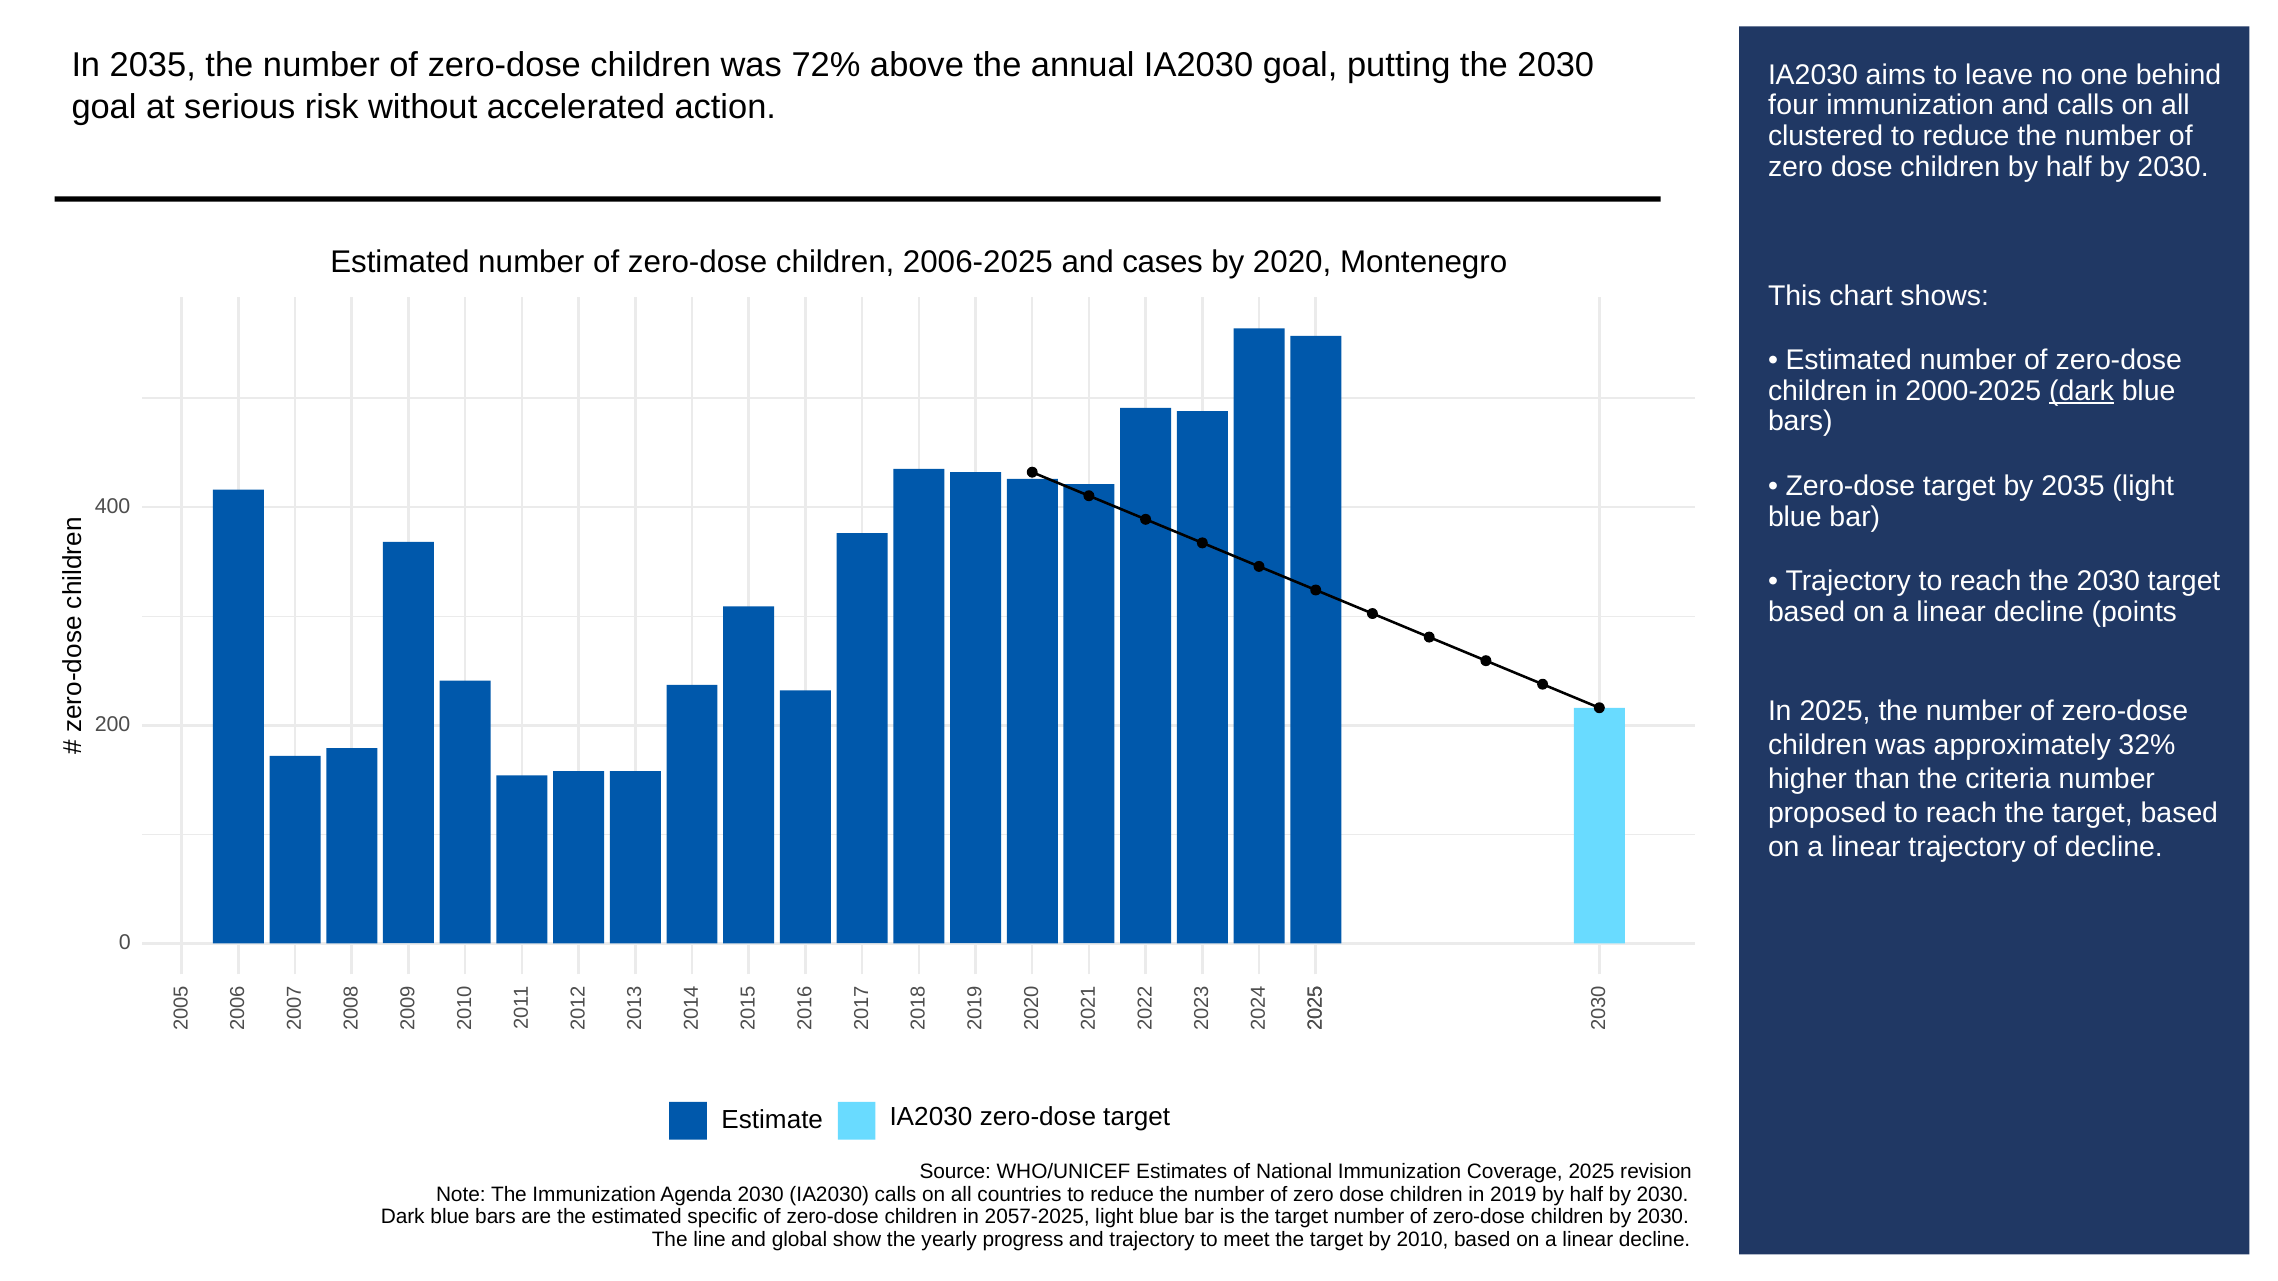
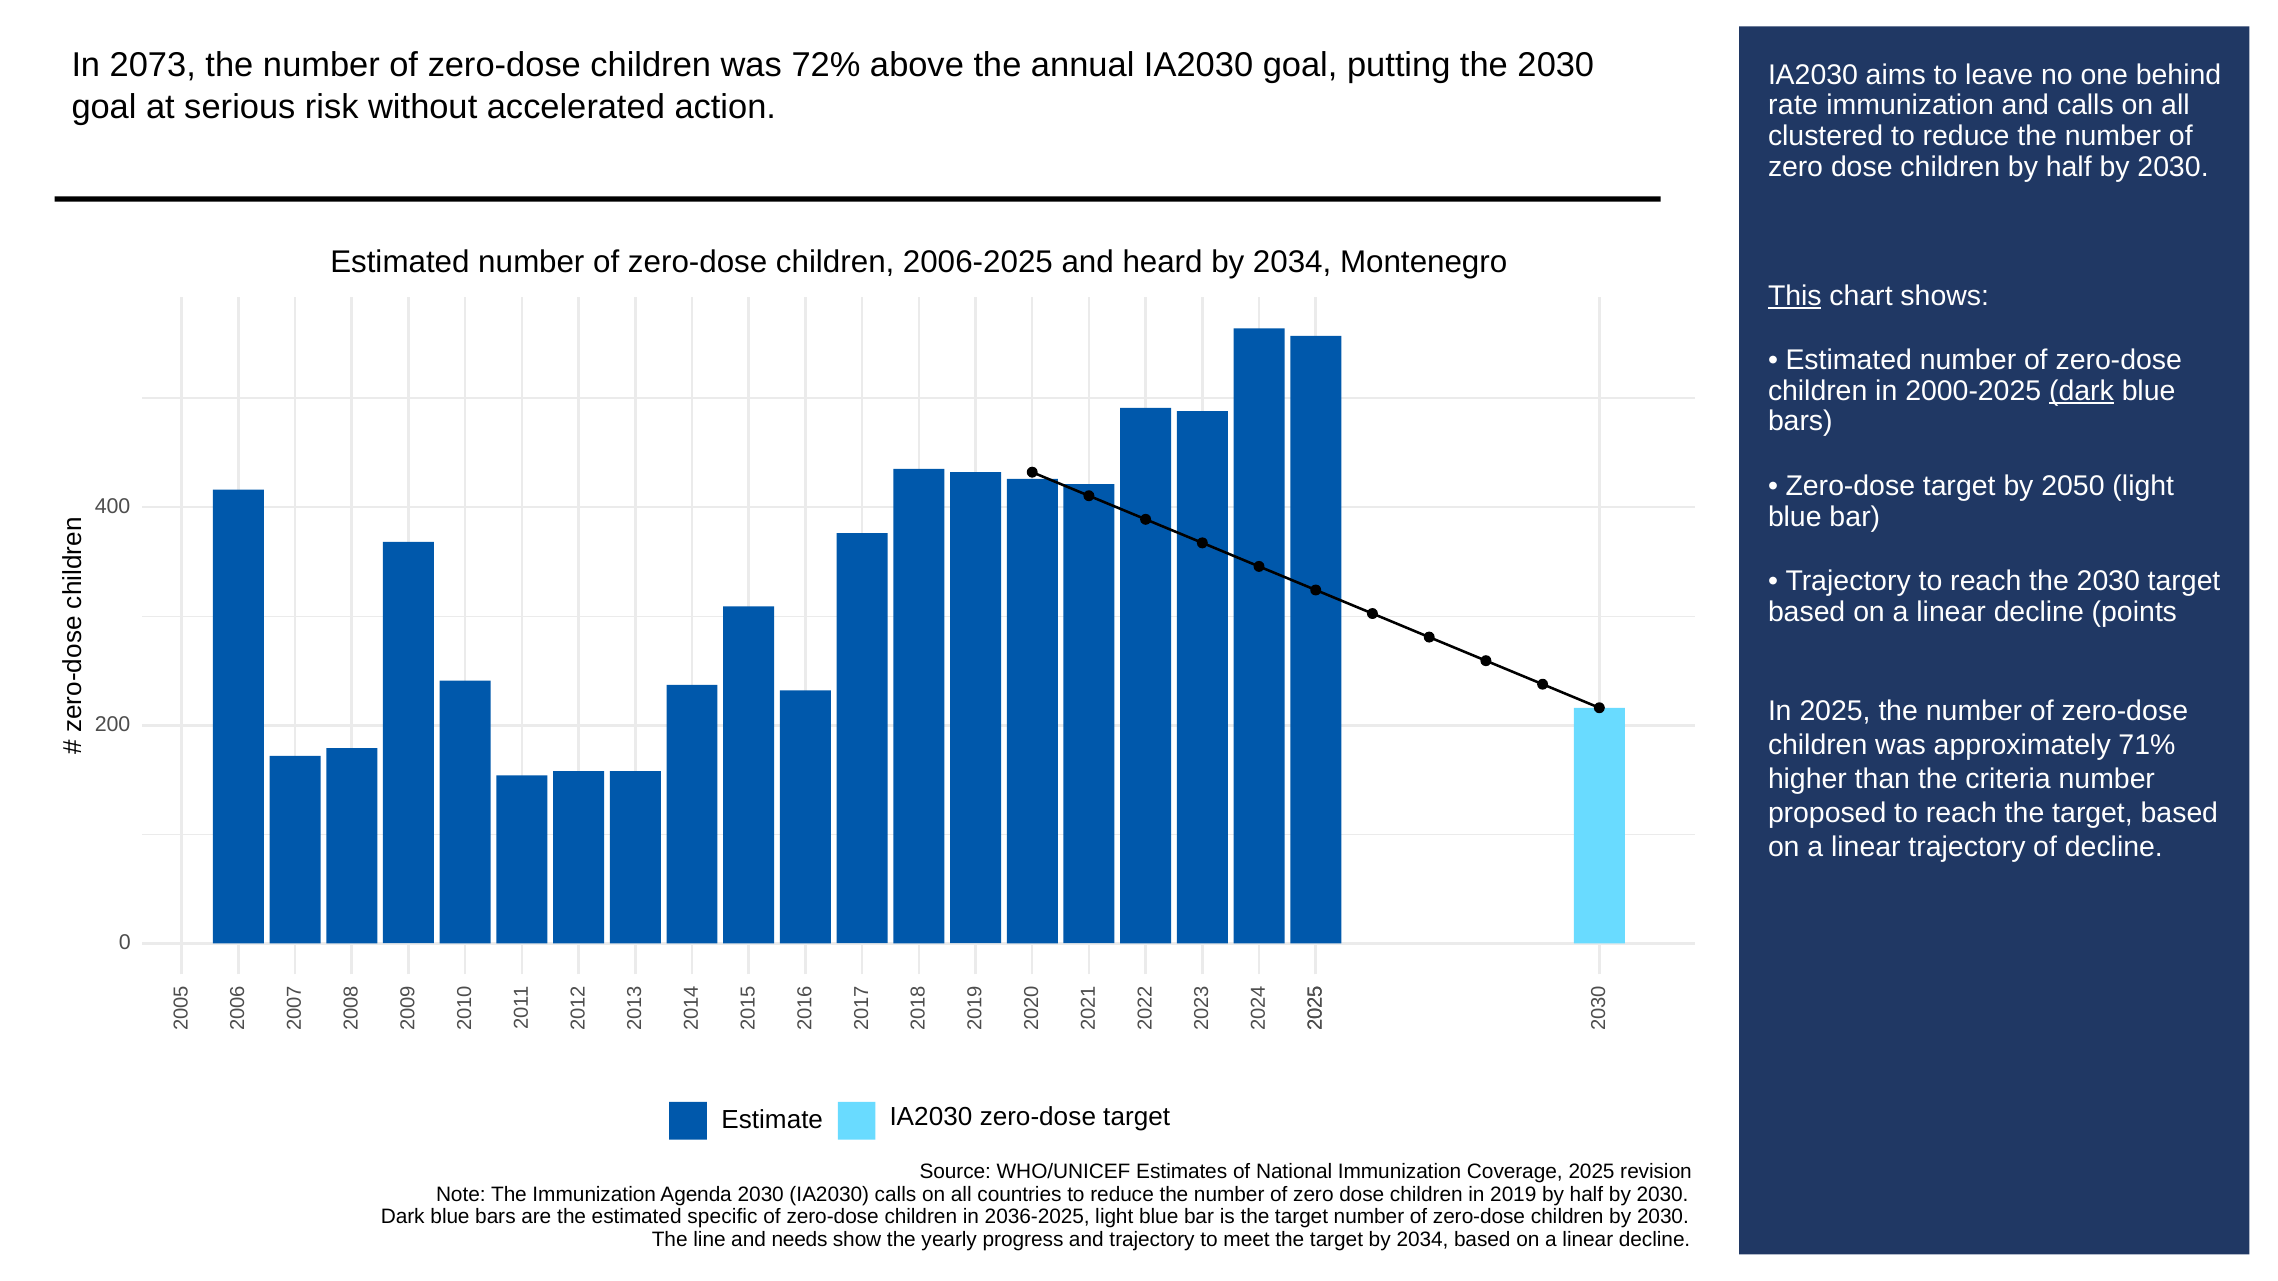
In 2035: 2035 -> 2073 (153, 66)
four: four -> rate (1793, 106)
cases: cases -> heard (1162, 262)
2020: 2020 -> 2034 (1292, 262)
This underline: none -> present (1795, 296)
by 2035: 2035 -> 2050 (2073, 486)
32%: 32% -> 71% (2147, 745)
2057-2025: 2057-2025 -> 2036-2025 (1037, 1217)
global: global -> needs (800, 1240)
target by 2010: 2010 -> 2034 (1422, 1240)
